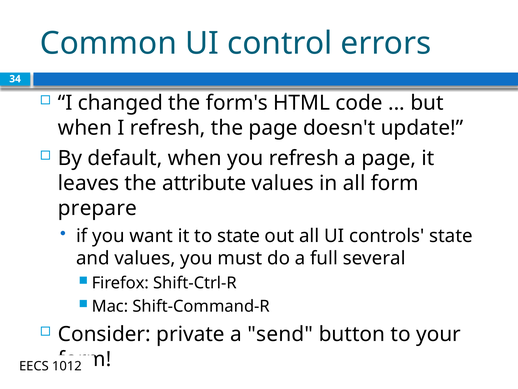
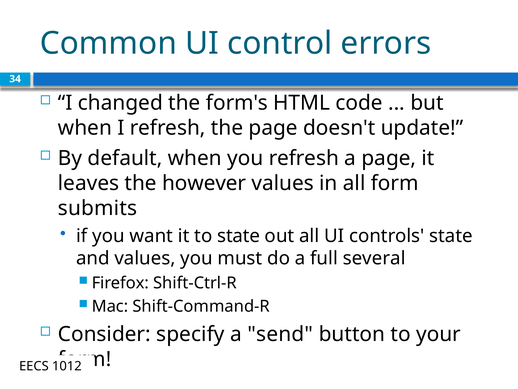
attribute: attribute -> however (204, 183)
prepare: prepare -> submits (98, 208)
private: private -> specify (190, 334)
